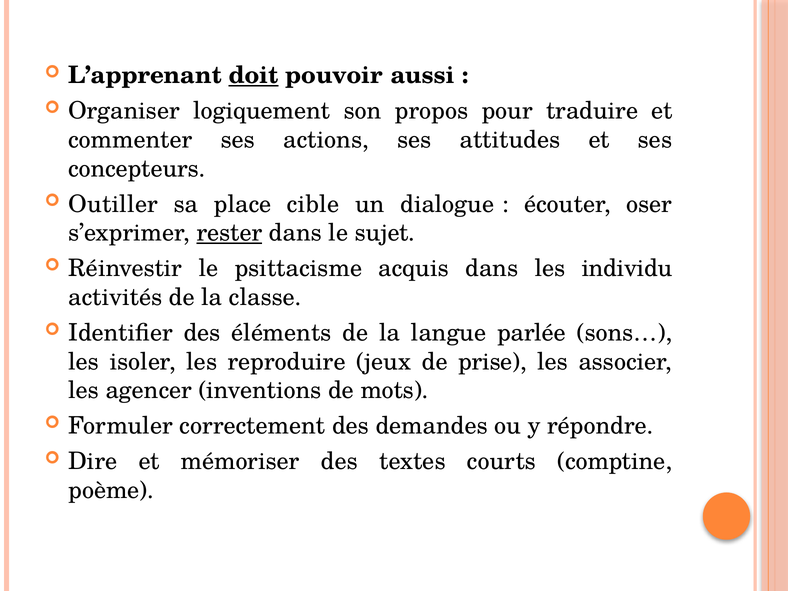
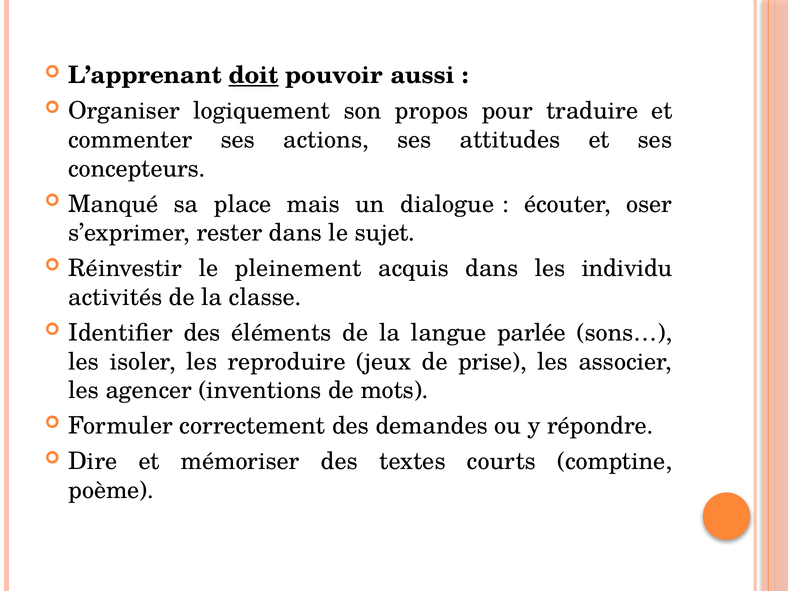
Outiller: Outiller -> Manqué (113, 204)
cible: cible -> mais (313, 204)
rester underline: present -> none (229, 233)
psittacisme: psittacisme -> pleinement (298, 268)
